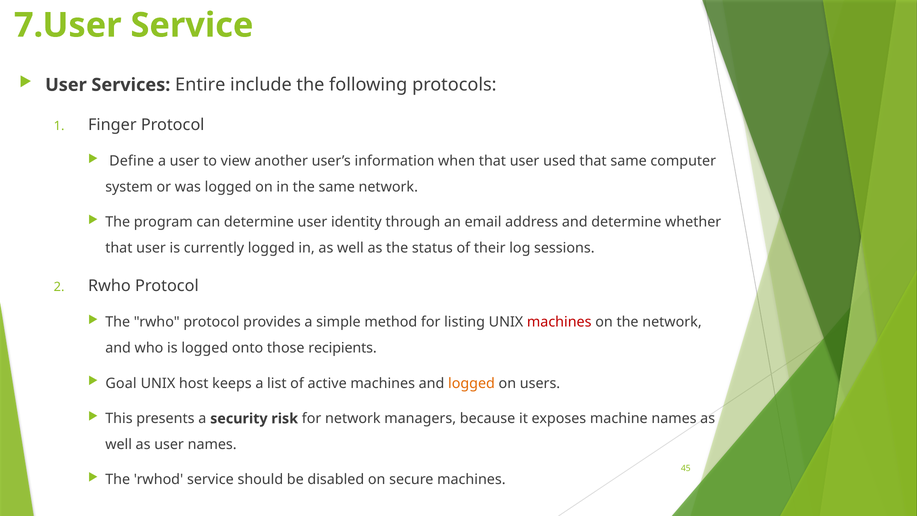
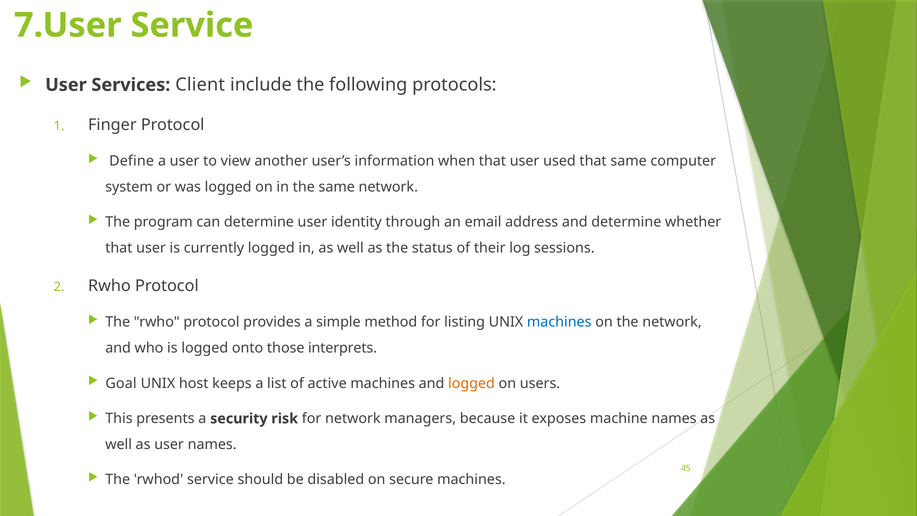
Entire: Entire -> Client (200, 85)
machines colour: red -> blue (559, 322)
recipients: recipients -> interprets (343, 348)
